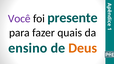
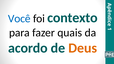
Você colour: purple -> blue (19, 19)
presente: presente -> contexto (72, 18)
ensino: ensino -> acordo (28, 48)
